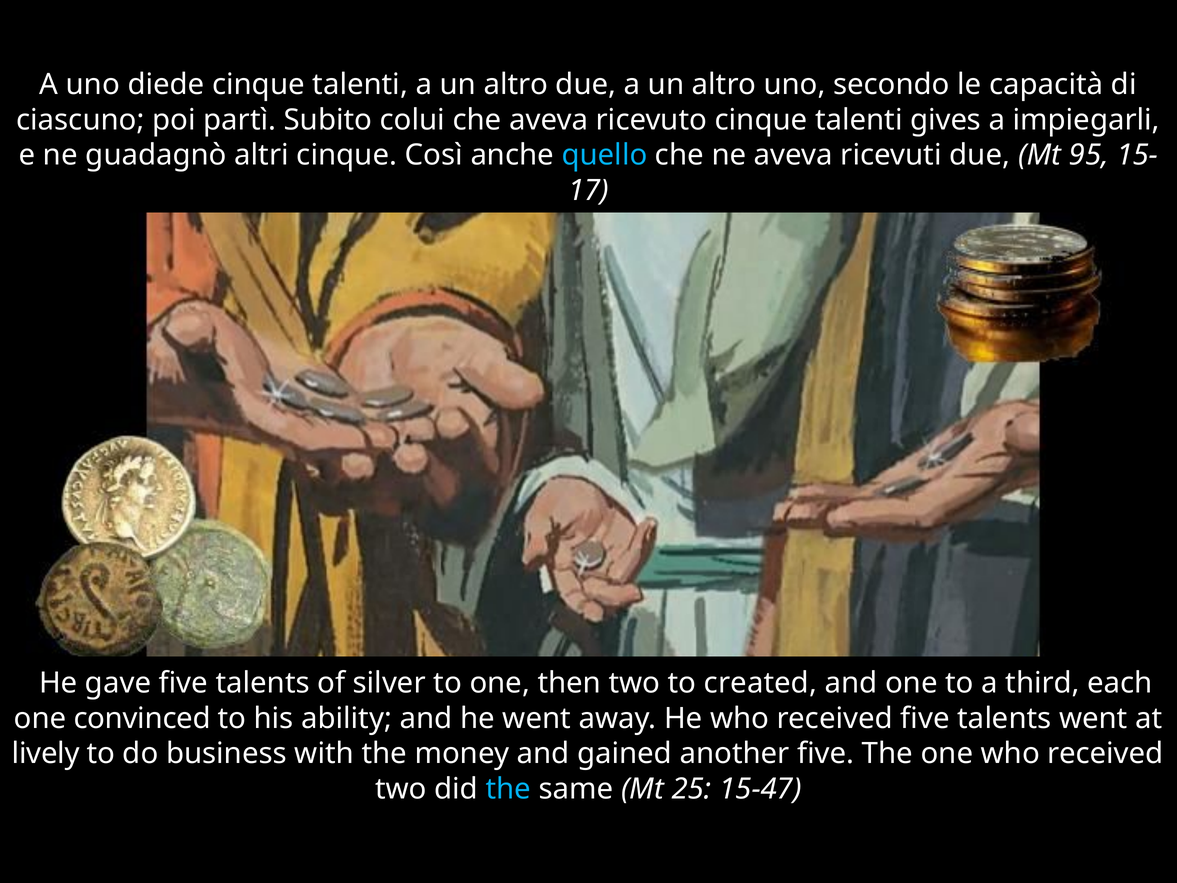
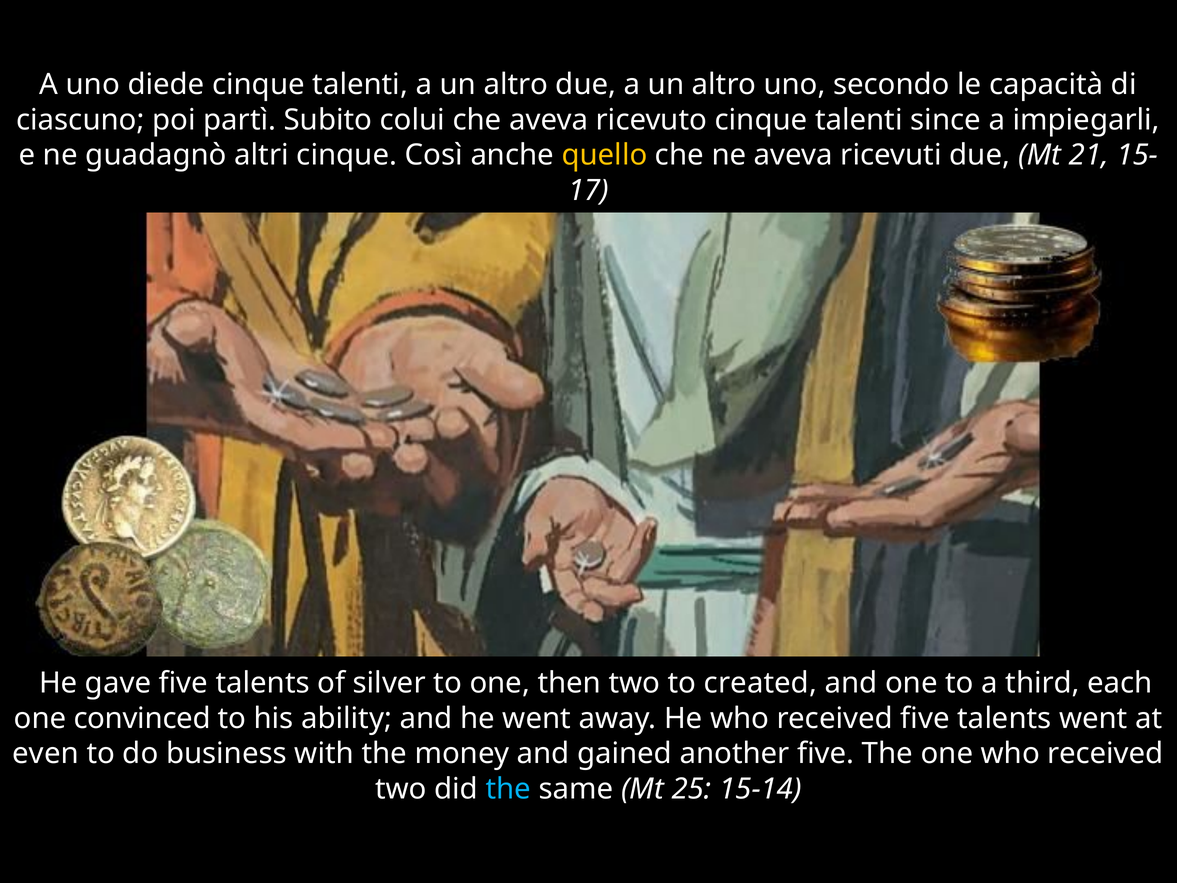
gives: gives -> since (946, 120)
quello colour: light blue -> yellow (605, 155)
95: 95 -> 21 (1089, 155)
lively: lively -> even (46, 753)
15-47: 15-47 -> 15-14 (760, 789)
